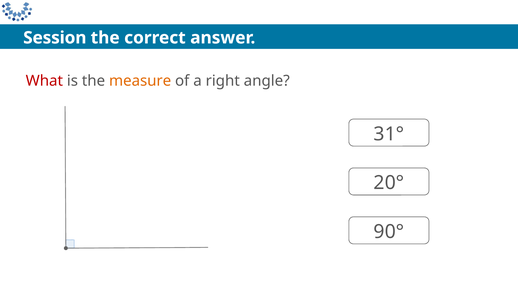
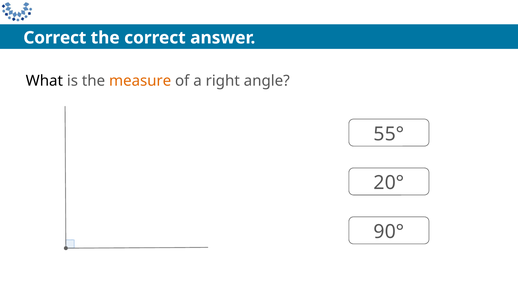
Session: Session -> Correct (55, 38)
What colour: red -> black (44, 81)
31°: 31° -> 55° (389, 134)
